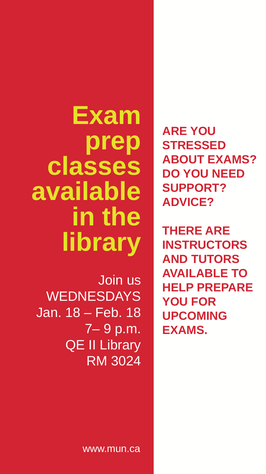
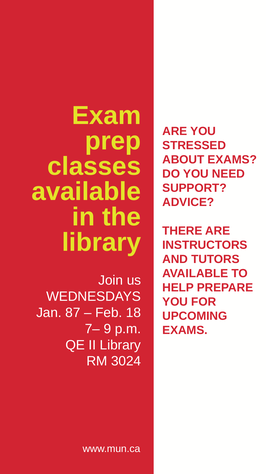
Jan 18: 18 -> 87 (73, 312)
